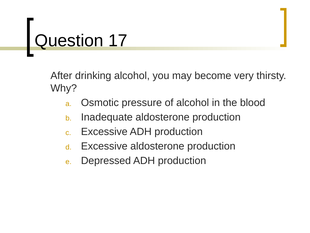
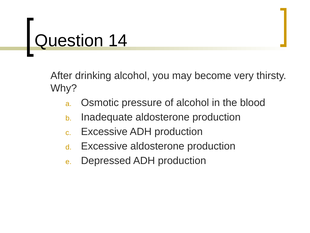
17: 17 -> 14 (118, 40)
